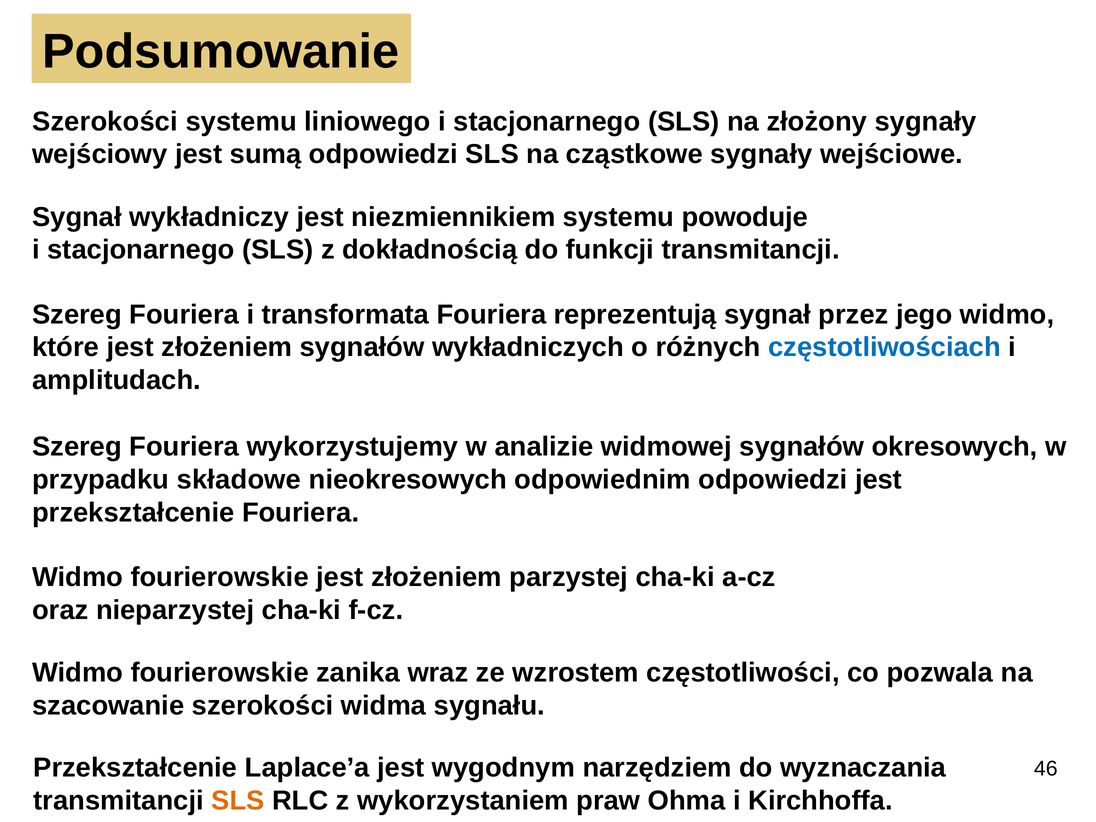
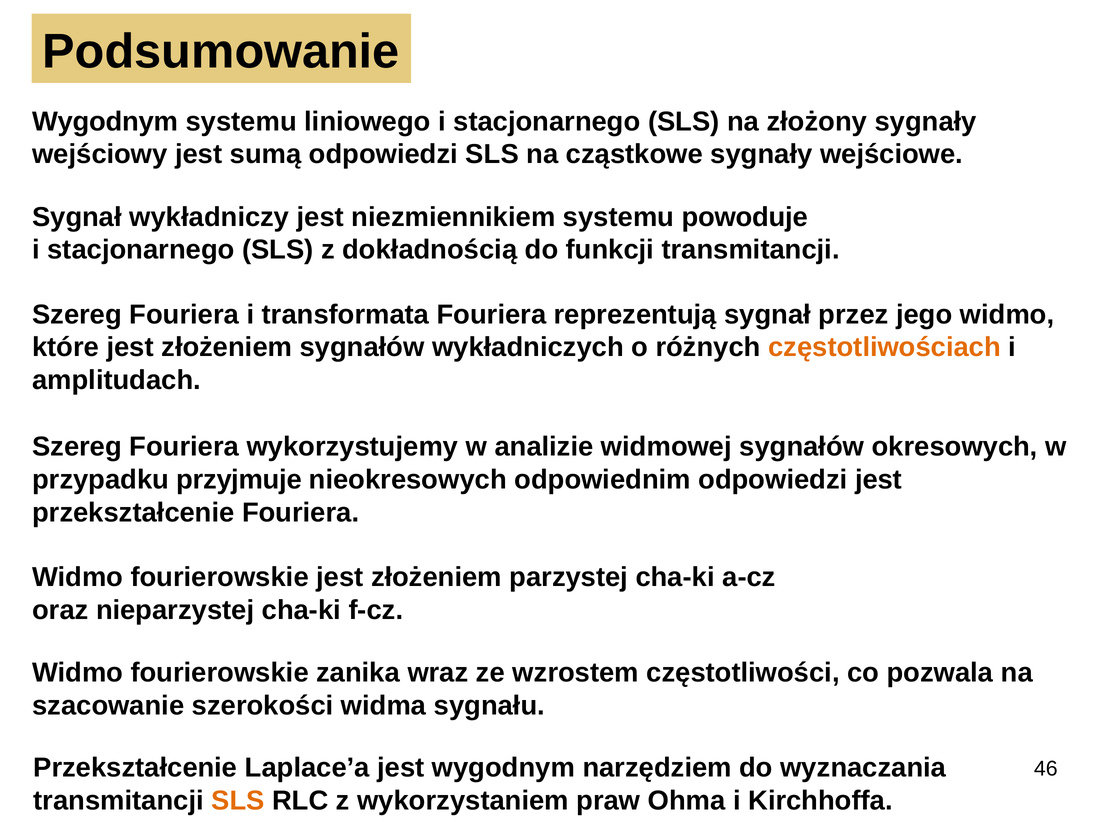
Szerokości: Szerokości -> Wygodnym (105, 122)
częstotliwościach colour: blue -> orange (885, 347)
składowe: składowe -> przyjmuje (239, 480)
